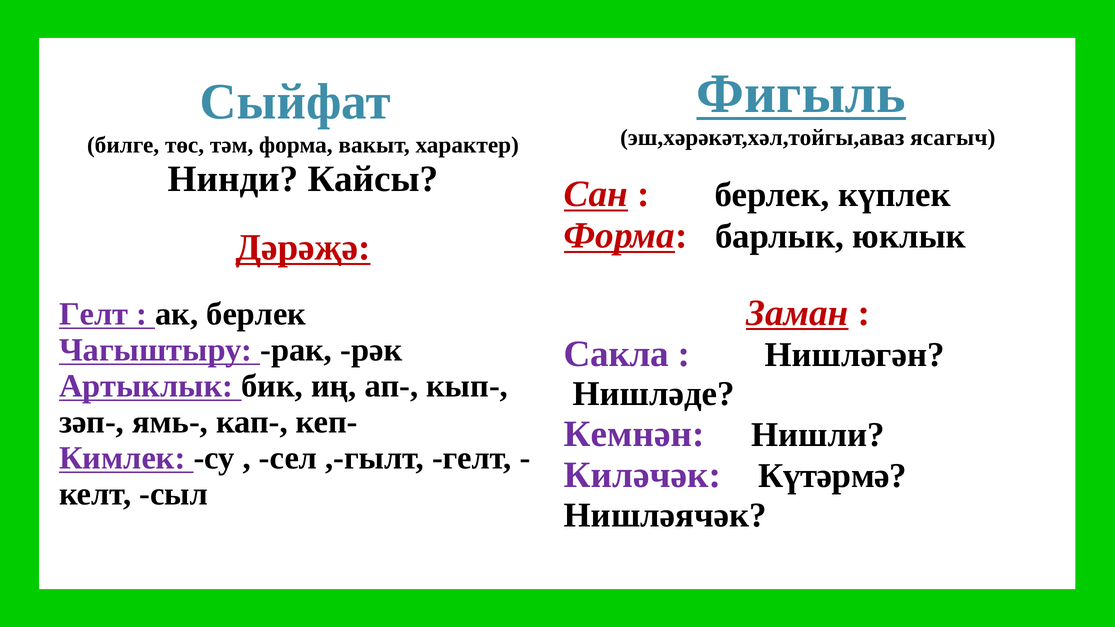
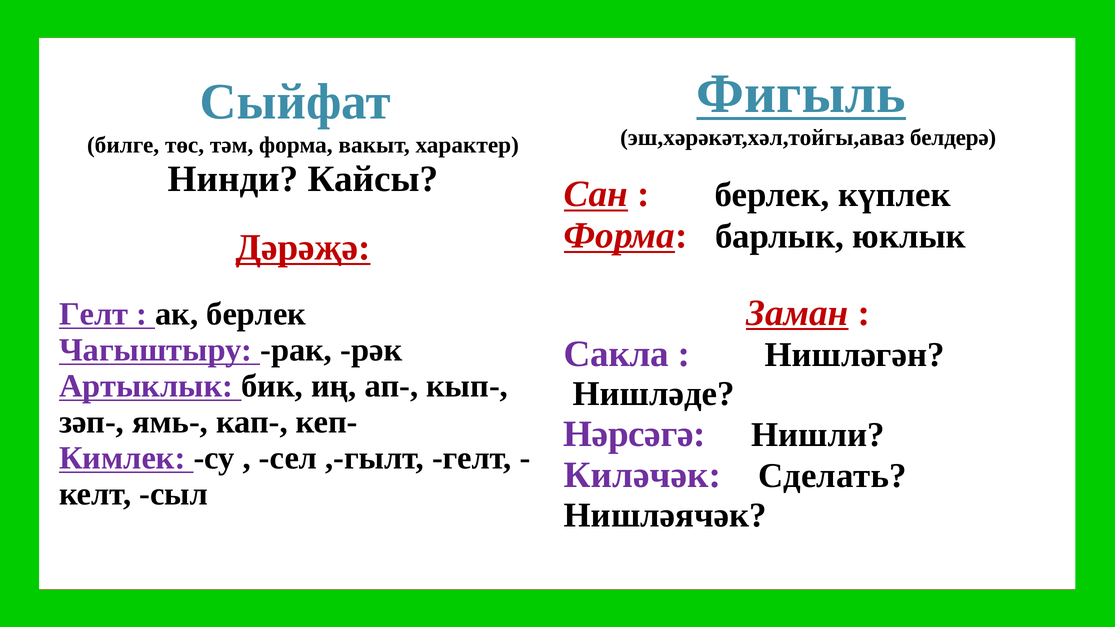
ясагыч: ясагыч -> белдерә (953, 138)
Кемнән: Кемнән -> Нәрсәгә (634, 434)
Күтәрмә: Күтәрмә -> Сделать (832, 476)
